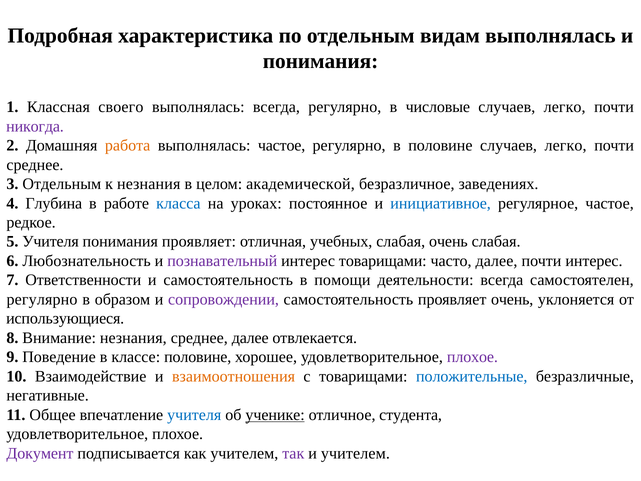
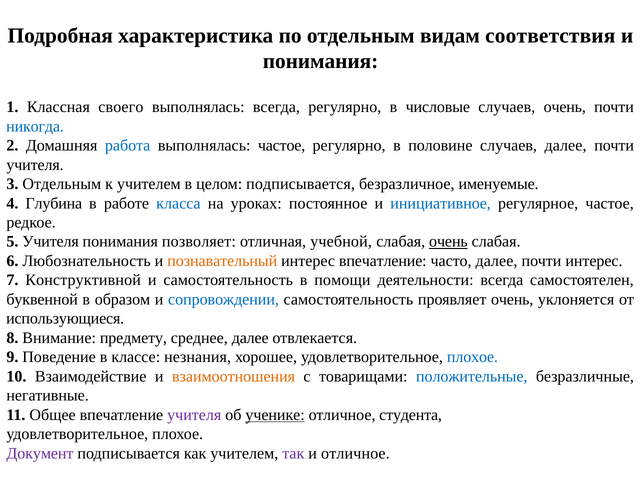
видам выполнялась: выполнялась -> соответствия (550, 36)
легко: легко -> очень (565, 107)
никогда colour: purple -> blue (35, 126)
работа colour: orange -> blue (128, 145)
половине случаев легко: легко -> далее (566, 145)
среднее: среднее -> учителя (35, 165)
к незнания: незнания -> учителем (149, 184)
целом академической: академической -> подписывается (301, 184)
заведениях: заведениях -> именуемые (499, 184)
понимания проявляет: проявляет -> позволяет (199, 242)
учебных: учебных -> учебной (341, 242)
очень underline: none -> present (448, 242)
познавательный colour: purple -> orange (222, 261)
интерес товарищами: товарищами -> впечатление (383, 261)
Ответственности: Ответственности -> Конструктивной (83, 280)
регулярно: регулярно -> буквенной (42, 299)
сопровождении colour: purple -> blue (224, 299)
Внимание незнания: незнания -> предмету (133, 338)
классе половине: половине -> незнания (198, 357)
плохое colour: purple -> blue (472, 357)
учителя colour: blue -> purple (194, 415)
и учителем: учителем -> отличное (355, 453)
